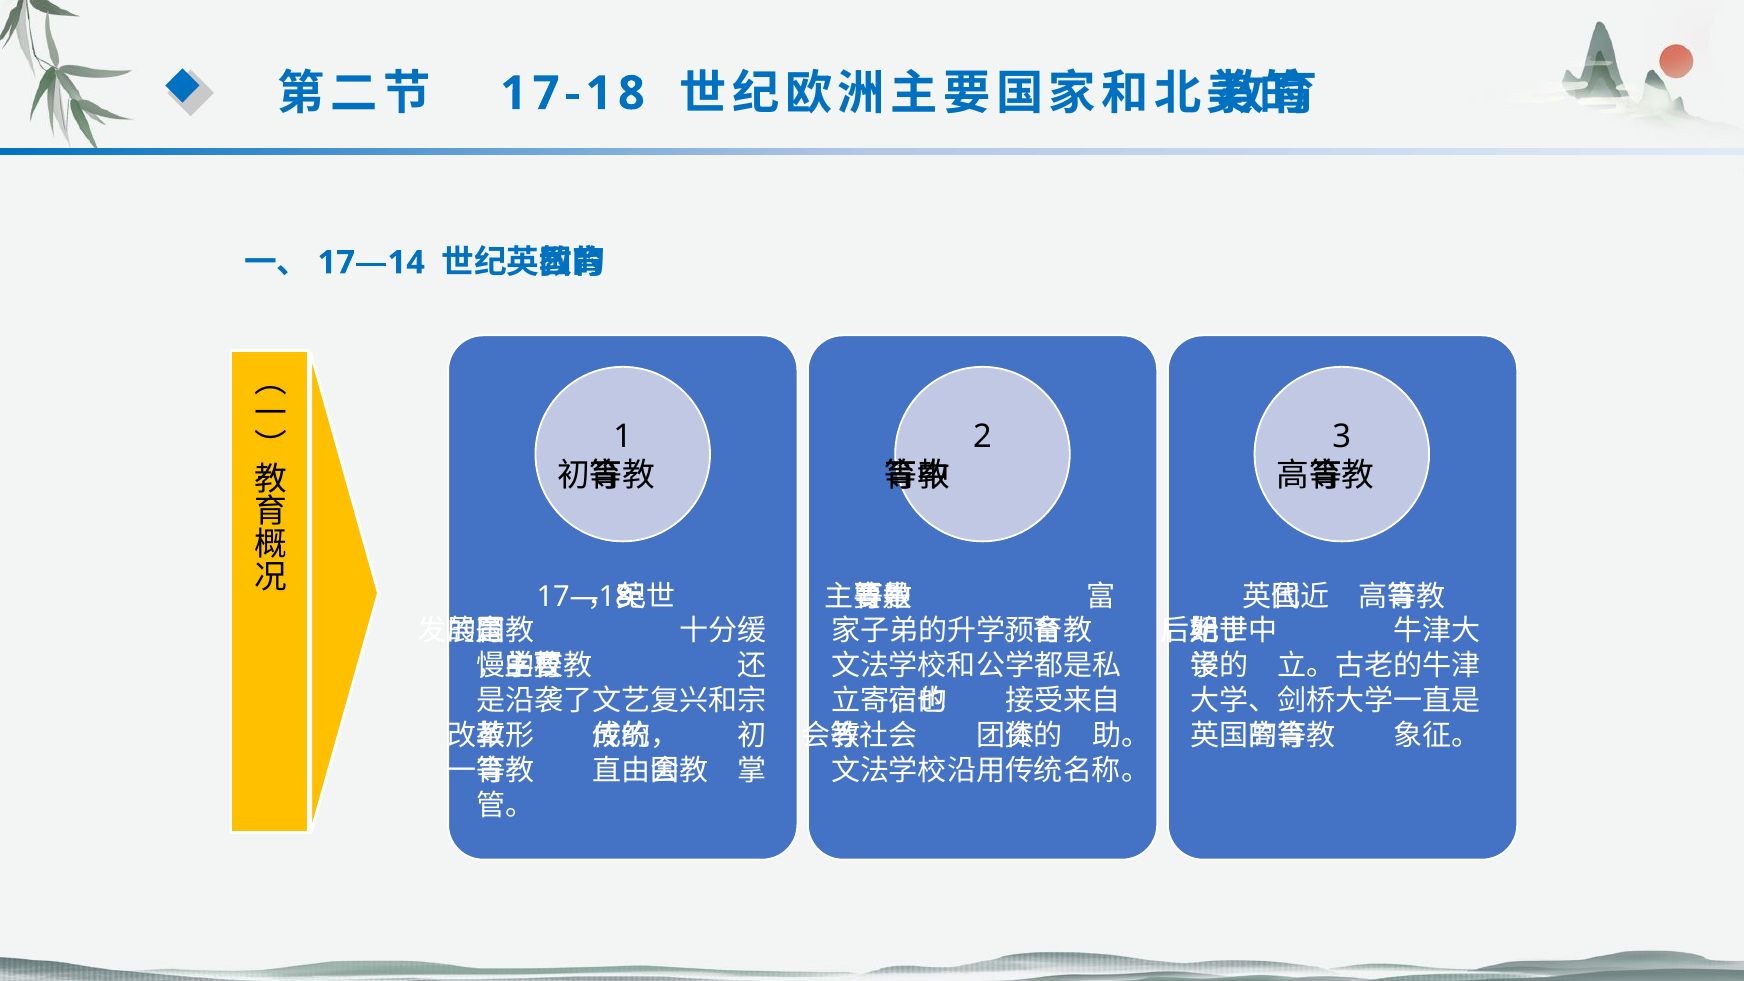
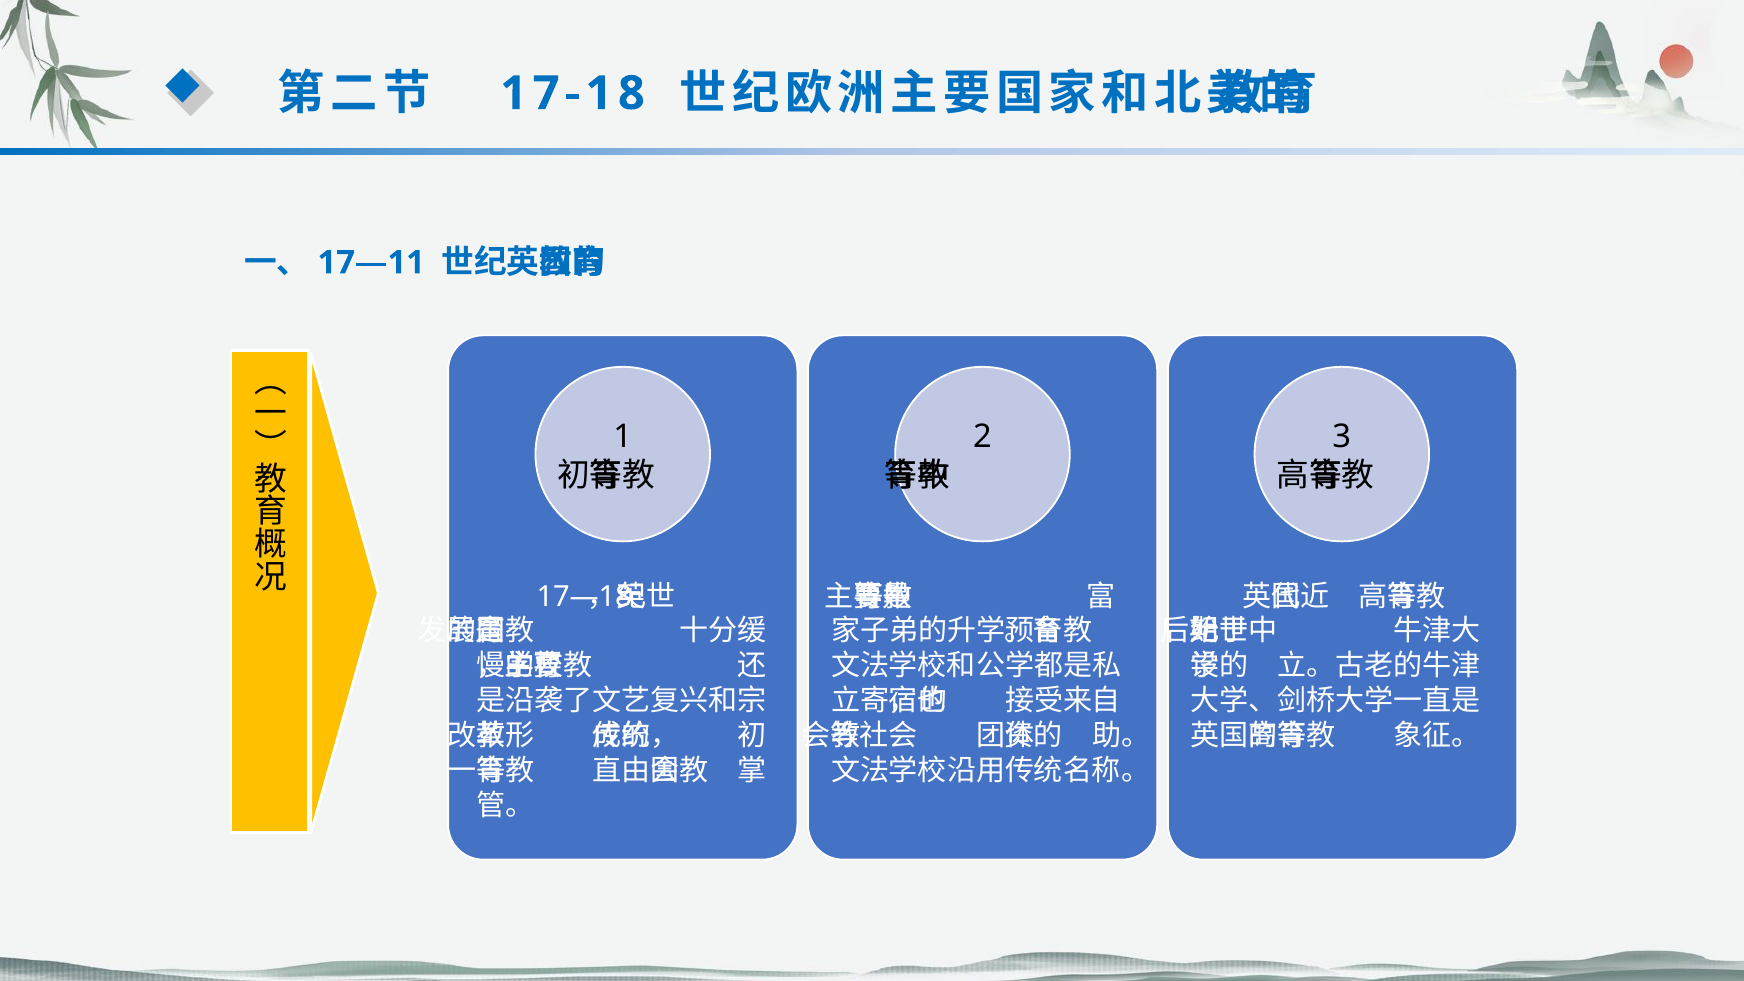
17—14: 17—14 -> 17—11 (371, 263)
